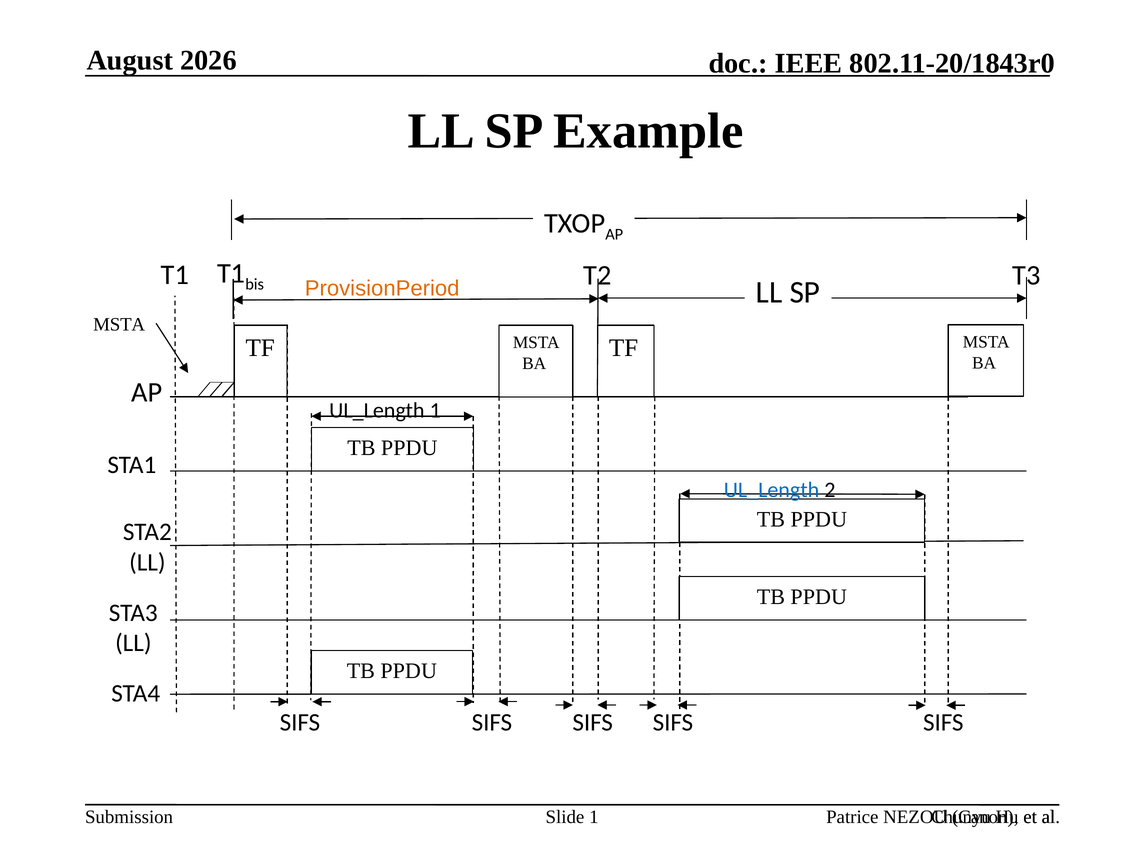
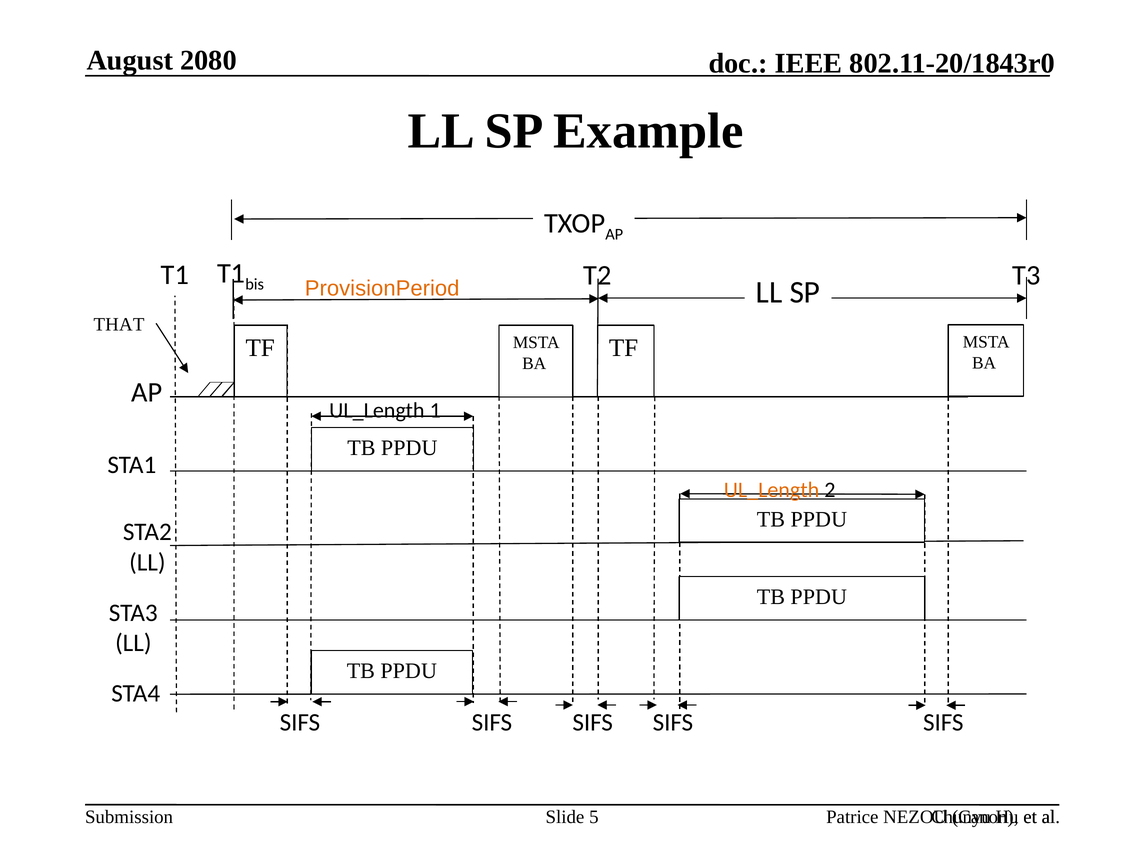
2026: 2026 -> 2080 (208, 60)
MSTA: MSTA -> THAT (119, 324)
UL_Length colour: blue -> orange (772, 490)
Slide 1: 1 -> 5 (594, 816)
